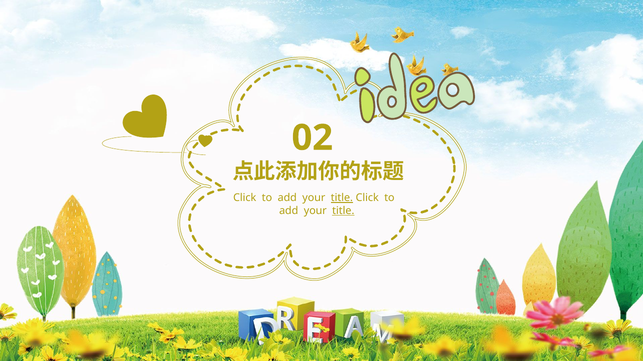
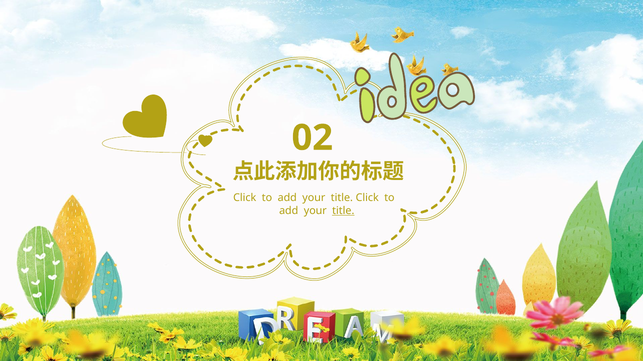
title underline: present -> none (342, 198)
